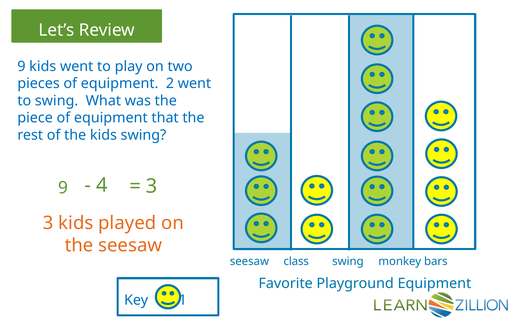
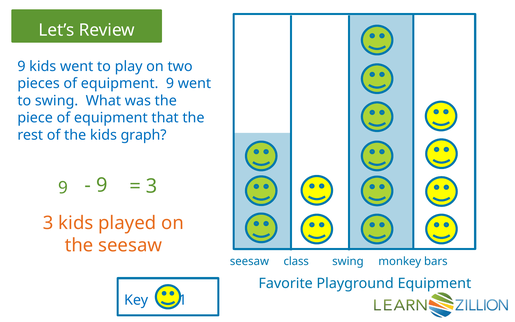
equipment 2: 2 -> 9 (170, 84)
kids swing: swing -> graph (144, 135)
4: 4 -> 9 (102, 185)
